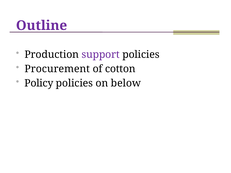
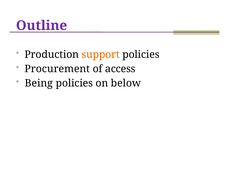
support colour: purple -> orange (101, 55)
cotton: cotton -> access (120, 69)
Policy: Policy -> Being (39, 83)
